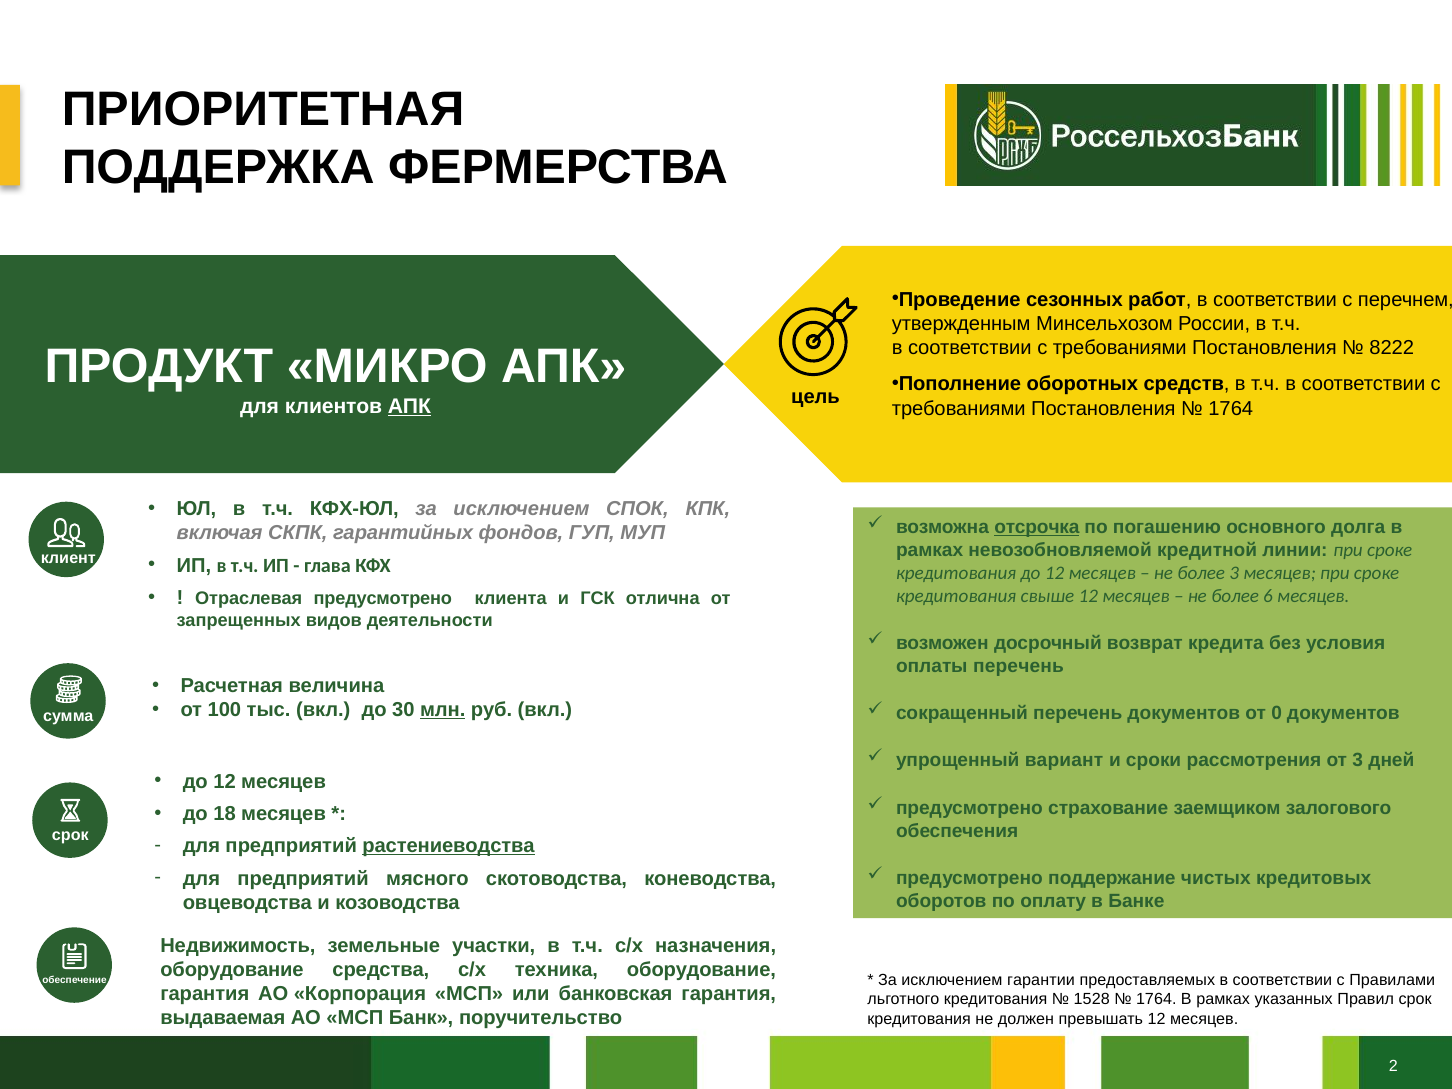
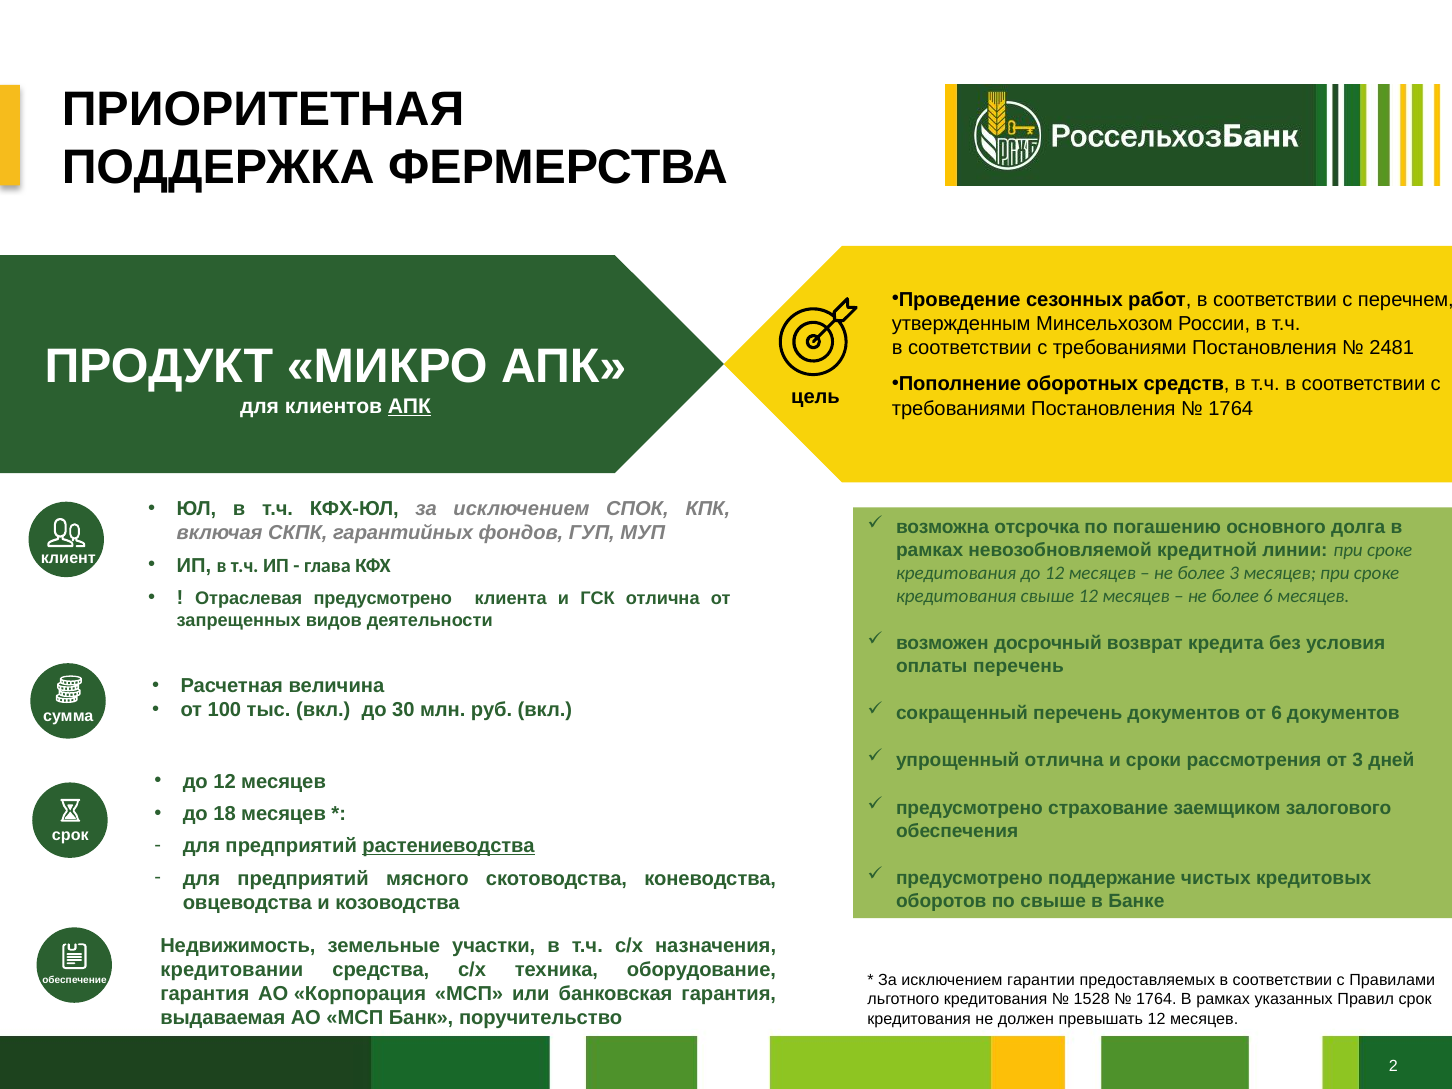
8222: 8222 -> 2481 (1392, 348)
отсрочка underline: present -> none (1037, 527)
млн underline: present -> none (443, 710)
от 0: 0 -> 6 (1277, 714)
упрощенный вариант: вариант -> отлична (1064, 761)
по оплату: оплату -> свыше (1053, 901)
оборудование: оборудование -> кредитовании (232, 970)
